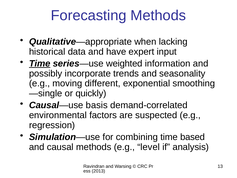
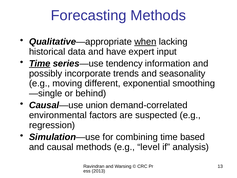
when underline: none -> present (145, 42)
weighted: weighted -> tendency (124, 63)
quickly: quickly -> behind (91, 93)
basis: basis -> union (97, 105)
